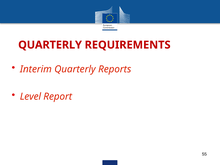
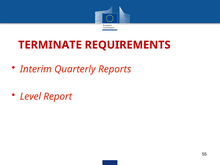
QUARTERLY: QUARTERLY -> TERMINATE (50, 45)
